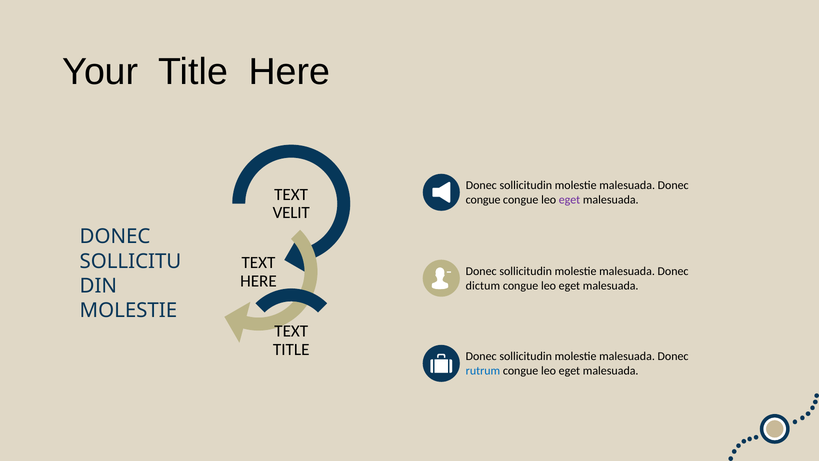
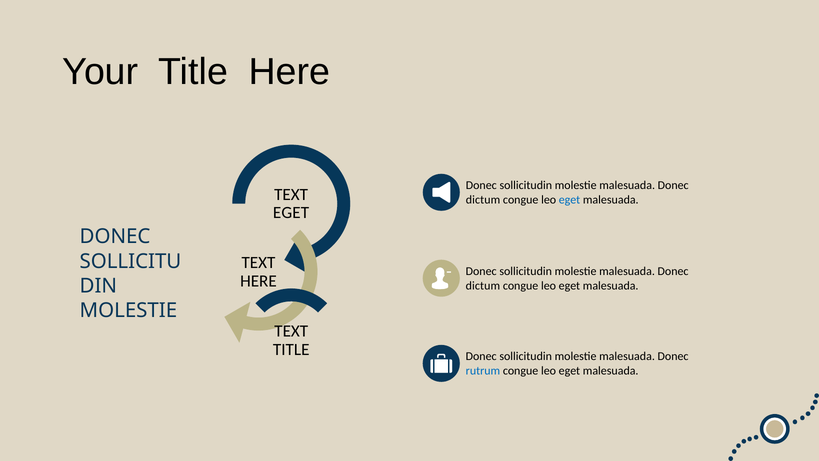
congue: congue -> dictum (483, 200)
eget colour: purple -> blue (570, 200)
VELIT: VELIT -> EGET (291, 213)
